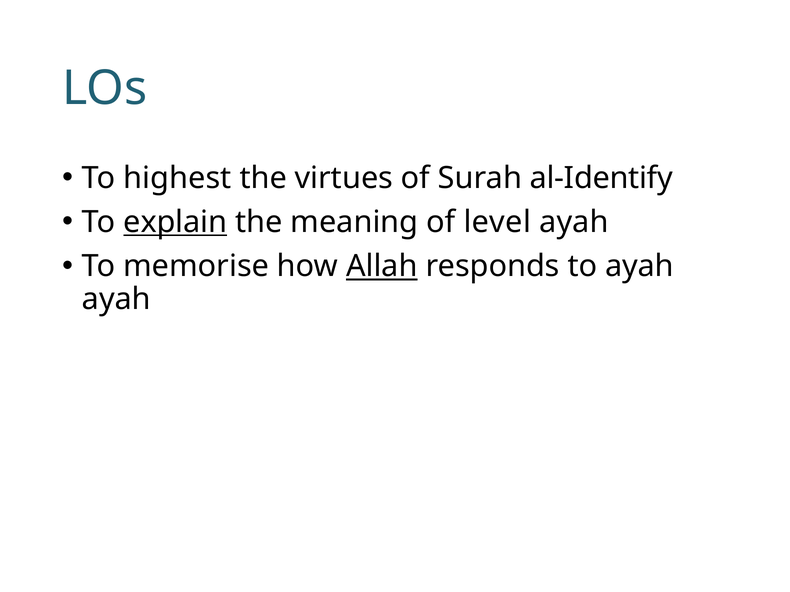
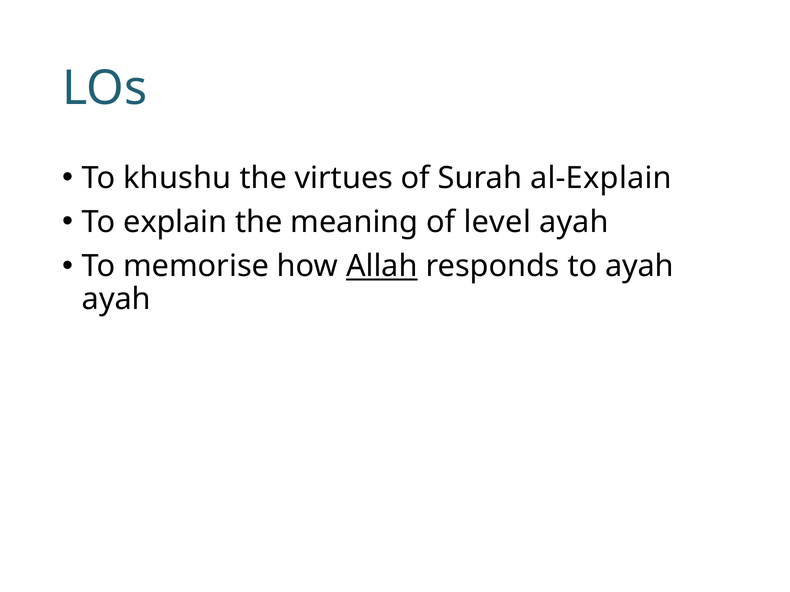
highest: highest -> khushu (177, 178)
al-Identify: al-Identify -> al-Explain (601, 178)
explain underline: present -> none (175, 222)
